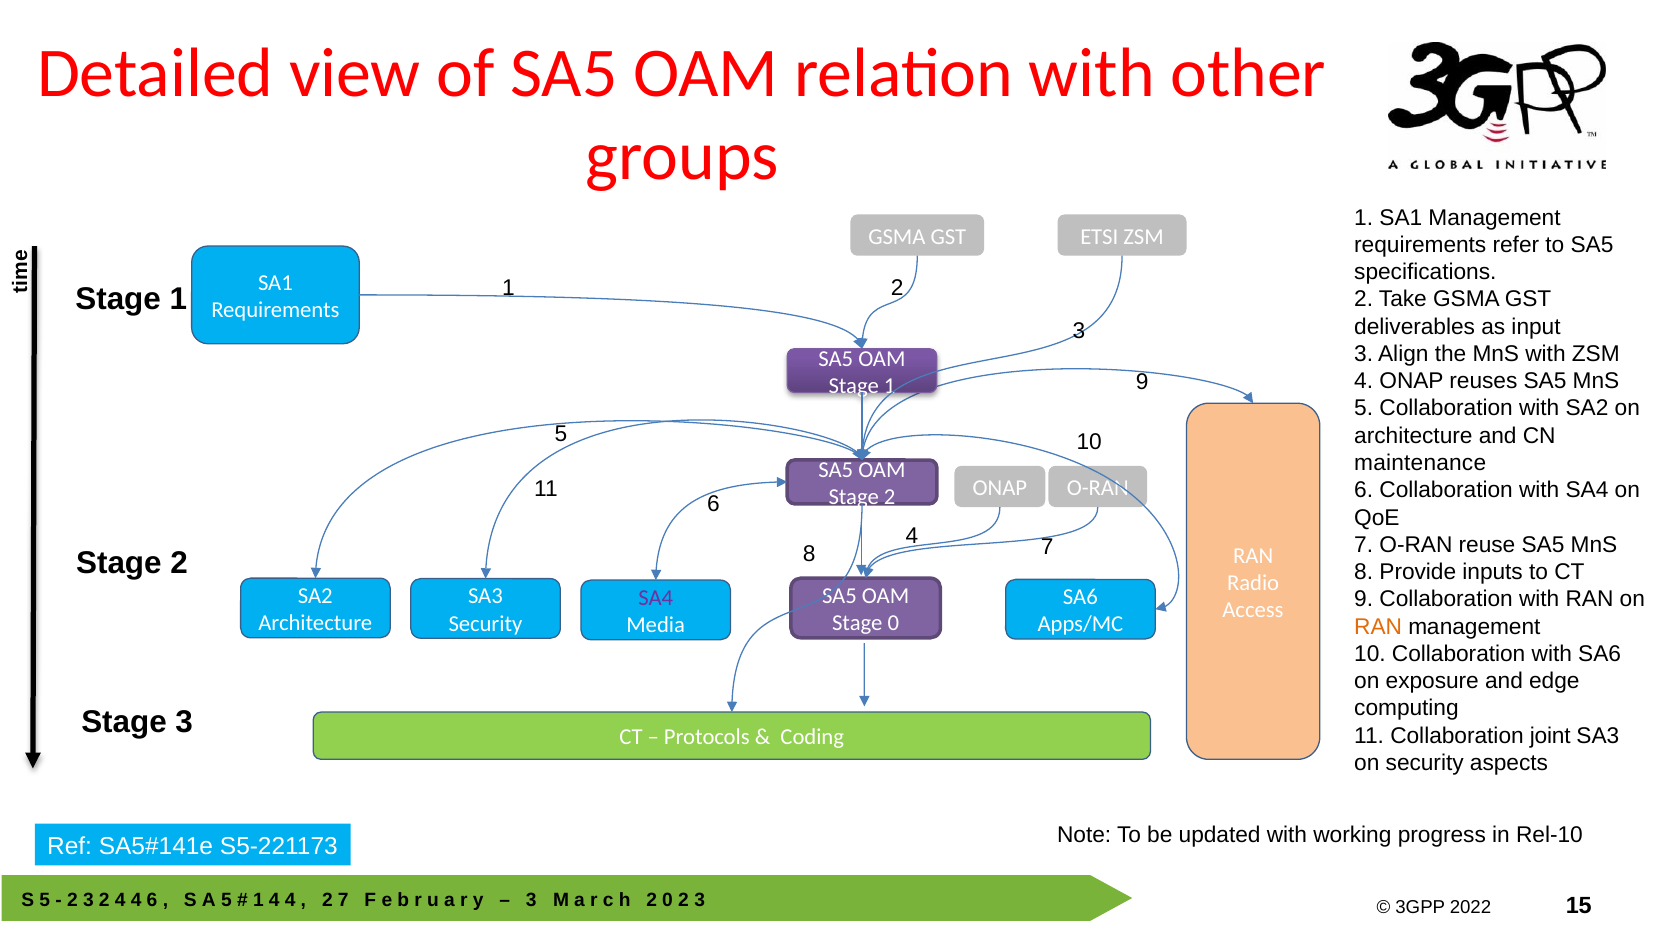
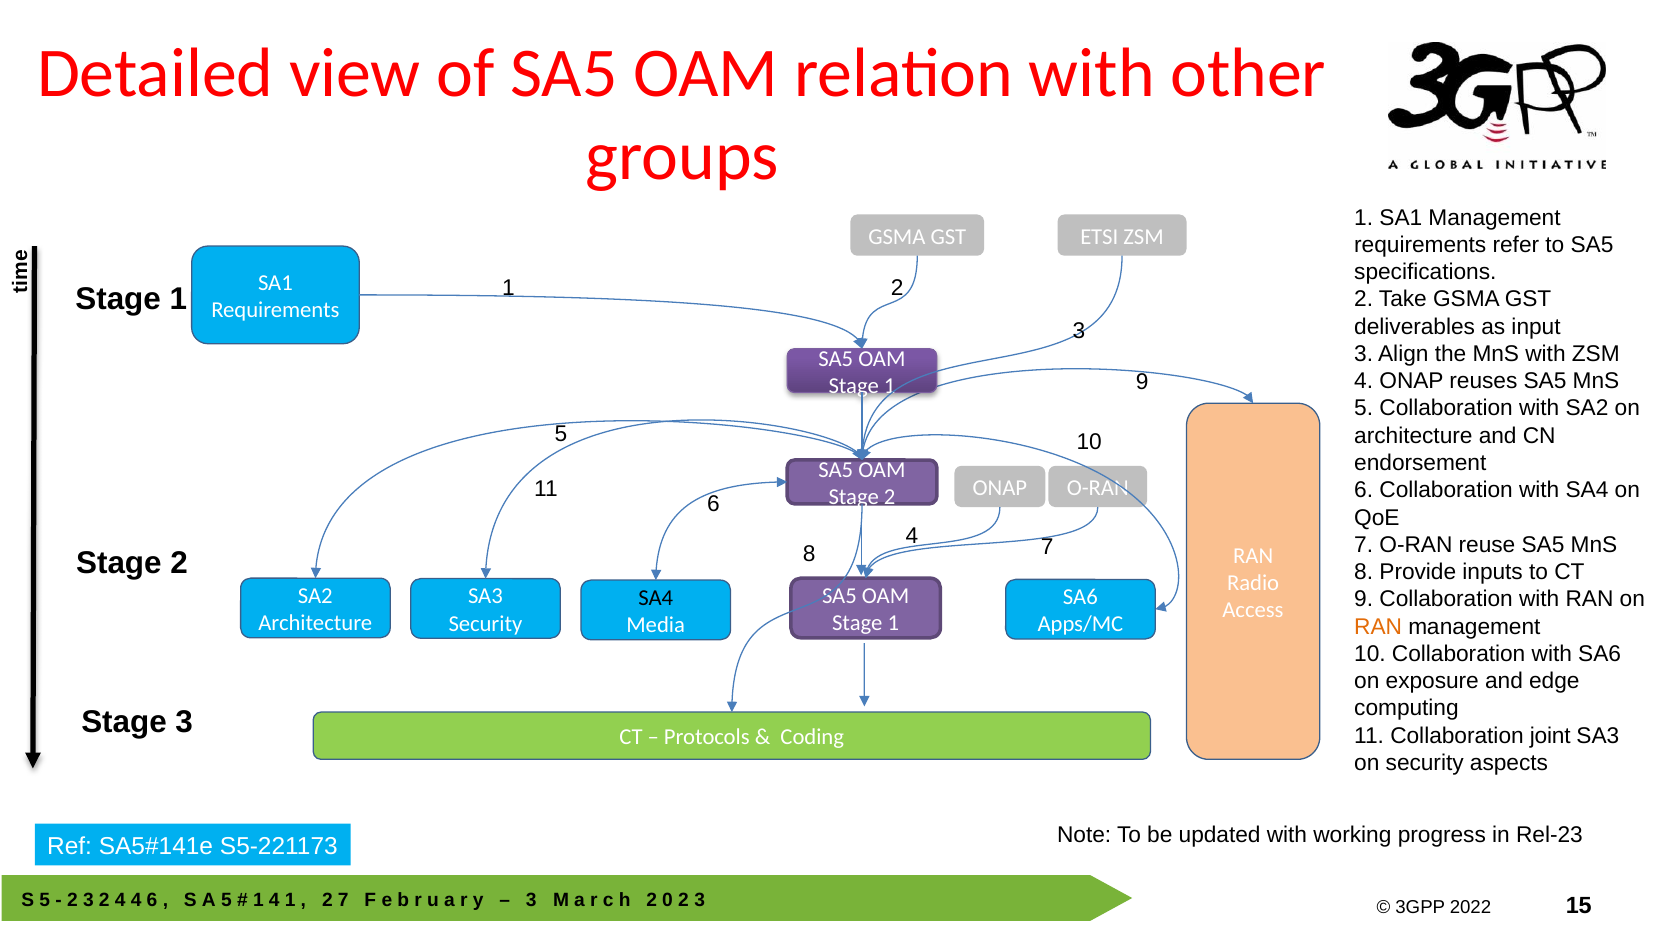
maintenance: maintenance -> endorsement (1420, 463)
SA4 colour: purple -> black (656, 598)
0: 0 -> 1 (893, 623)
Rel-10: Rel-10 -> Rel-23 (1549, 835)
1 4 4: 4 -> 1 (290, 900)
